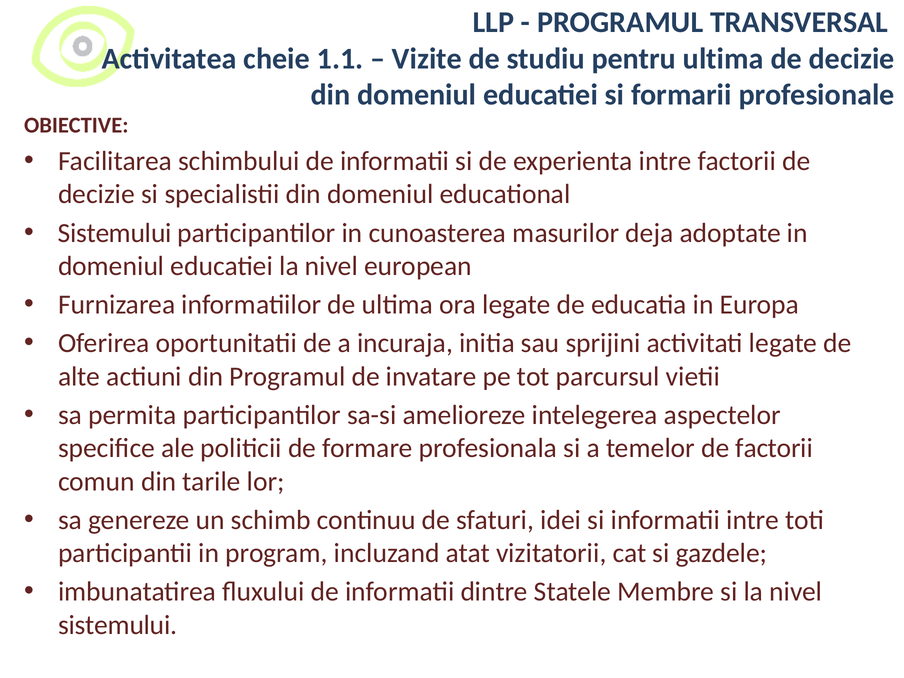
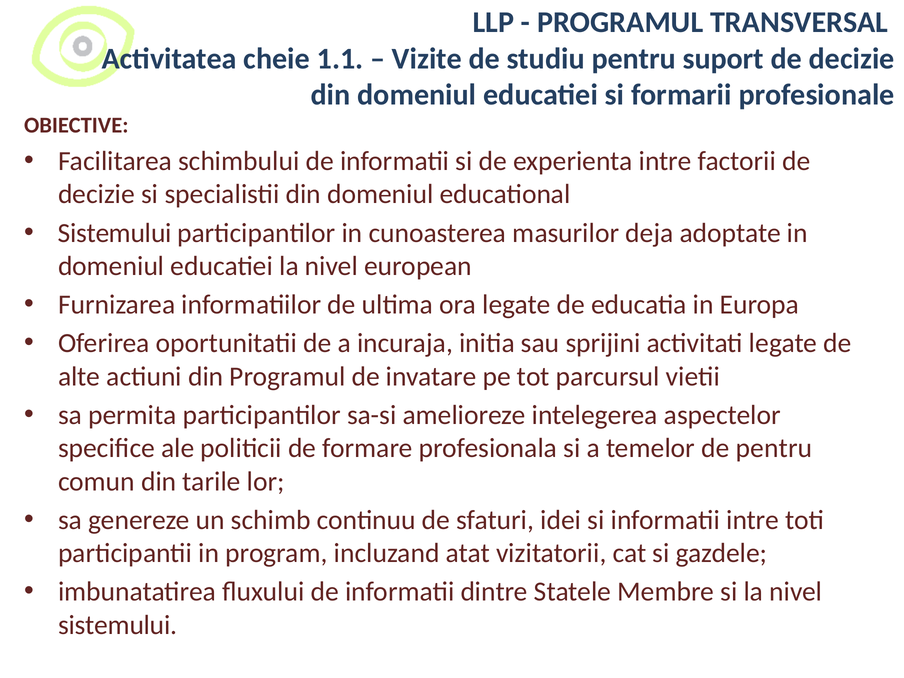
pentru ultima: ultima -> suport (723, 59)
de factorii: factorii -> pentru (774, 448)
